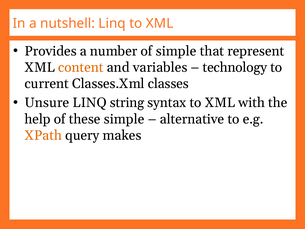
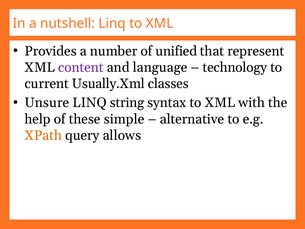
of simple: simple -> unified (176, 51)
content colour: orange -> purple (81, 67)
variables: variables -> language (160, 67)
Classes.Xml: Classes.Xml -> Usually.Xml (108, 84)
makes: makes -> allows (122, 135)
